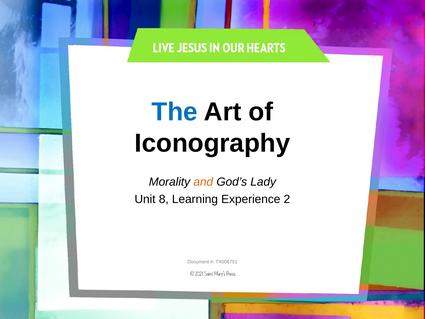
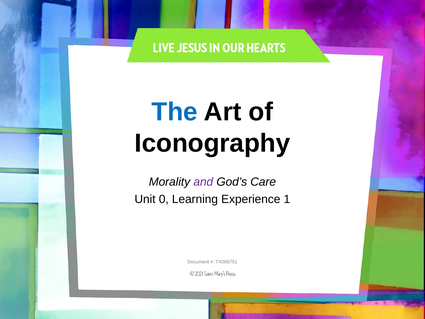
and colour: orange -> purple (203, 182)
Lady: Lady -> Care (263, 182)
8: 8 -> 0 (164, 199)
2: 2 -> 1 (287, 199)
